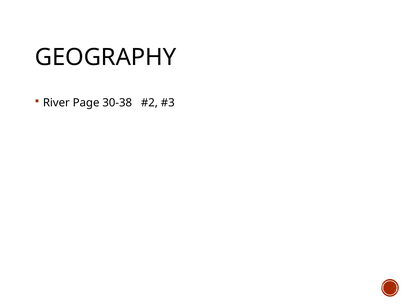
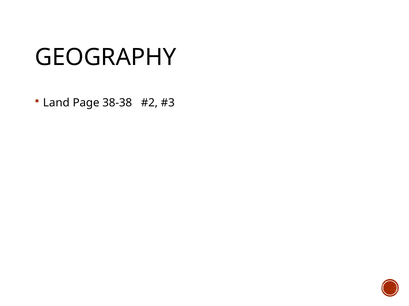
River: River -> Land (56, 103)
30-38: 30-38 -> 38-38 (117, 103)
